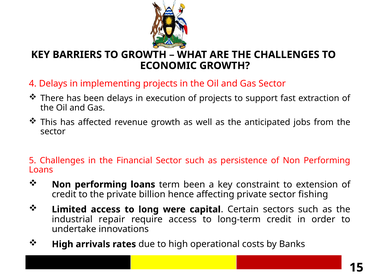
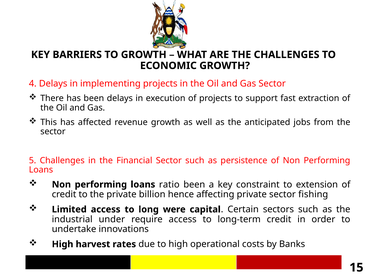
term: term -> ratio (169, 185)
repair: repair -> under (112, 220)
arrivals: arrivals -> harvest (93, 244)
